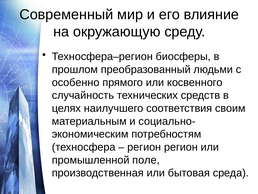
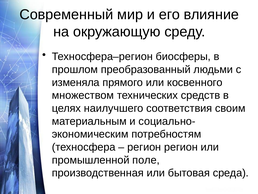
особенно: особенно -> изменяла (76, 82)
случайность: случайность -> множеством (83, 95)
